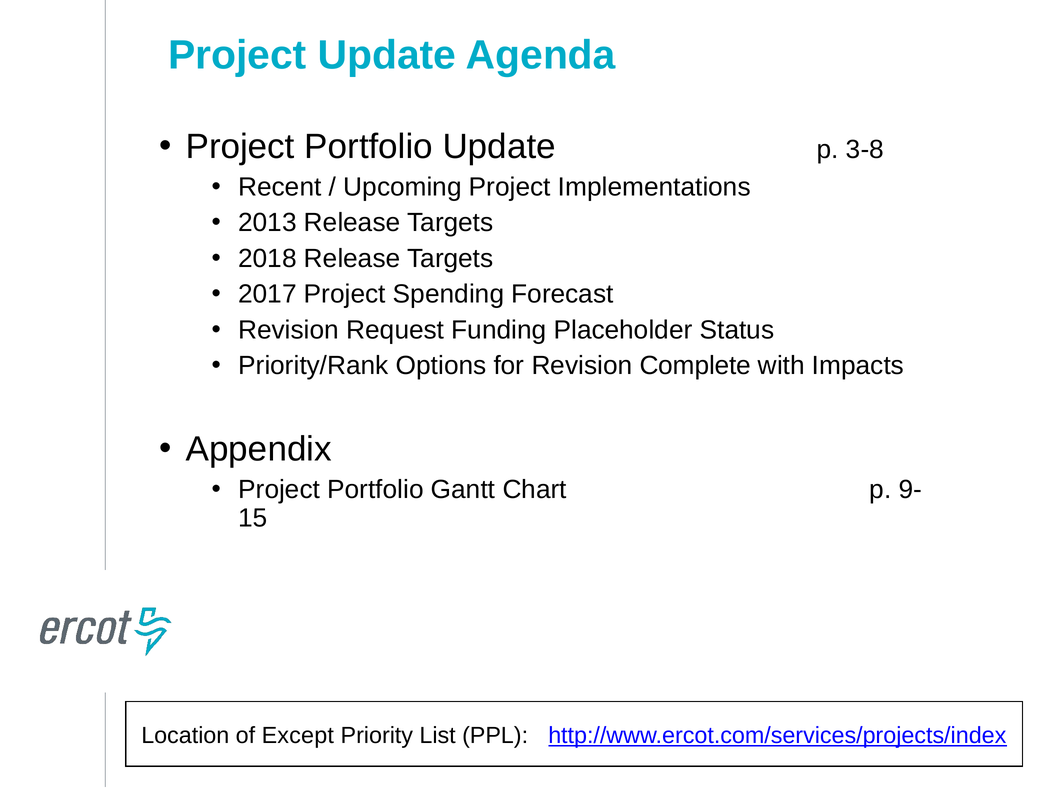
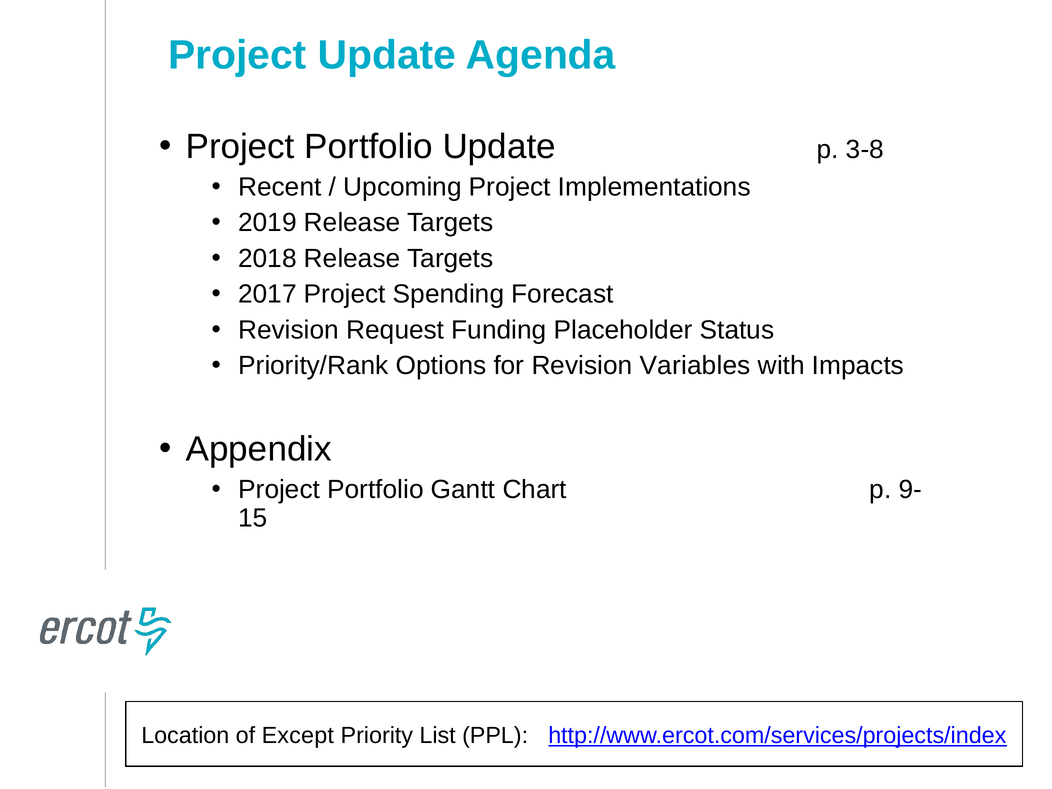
2013: 2013 -> 2019 (267, 223)
Complete: Complete -> Variables (695, 366)
